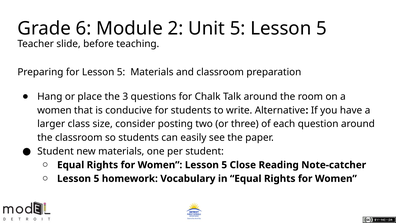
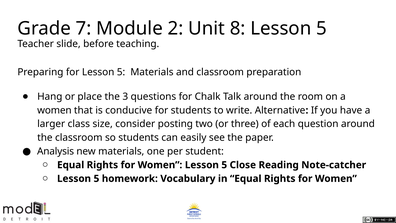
6: 6 -> 7 (84, 28)
Unit 5: 5 -> 8 (238, 28)
Student: Student -> Analysis (56, 151)
